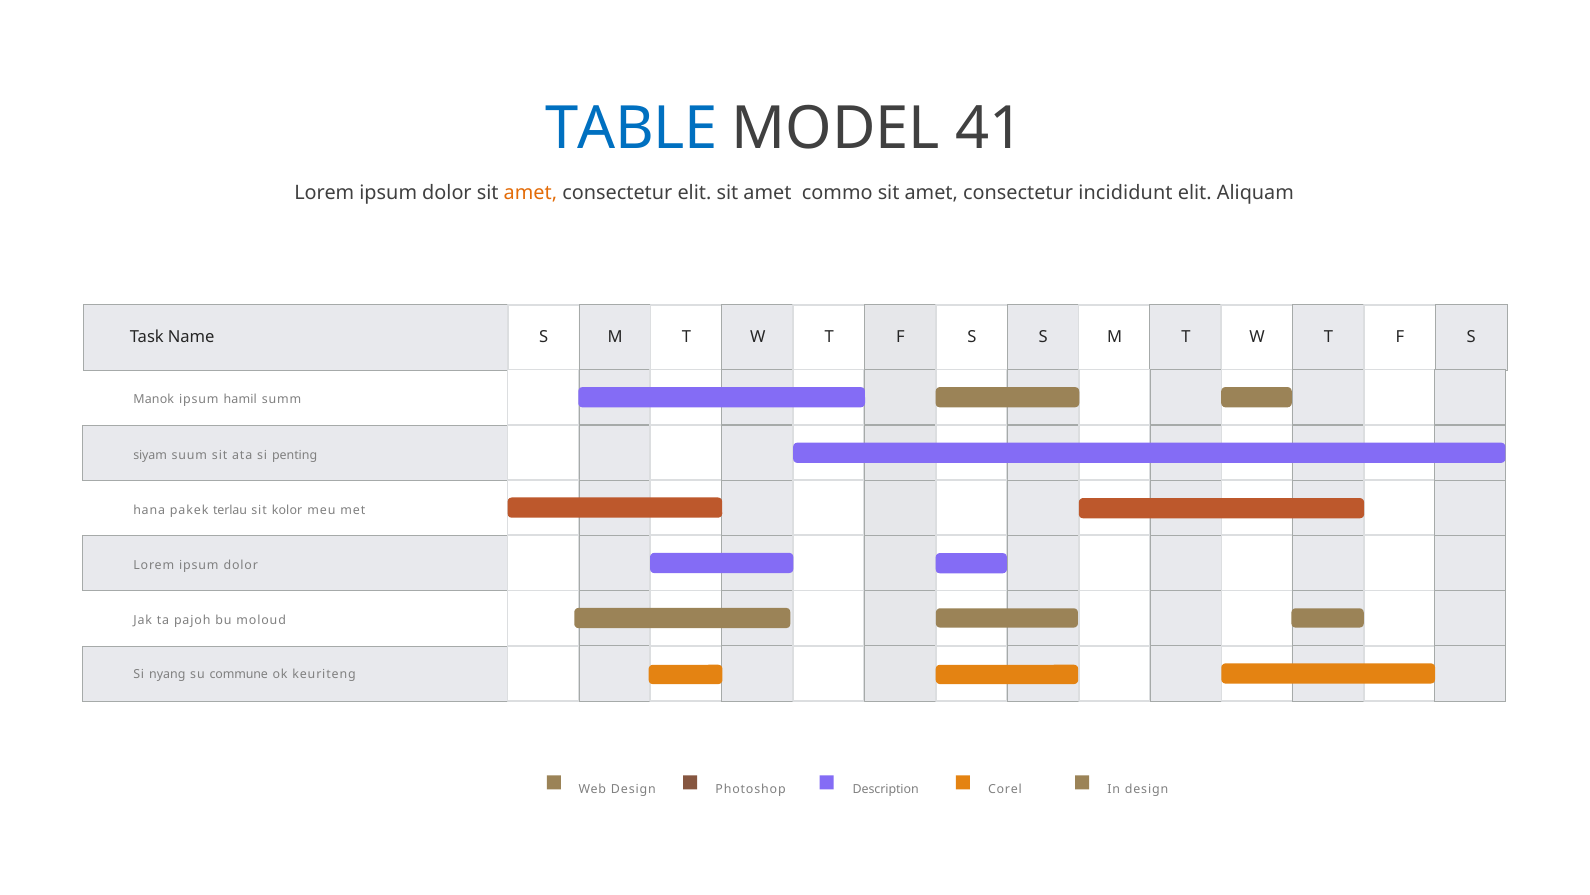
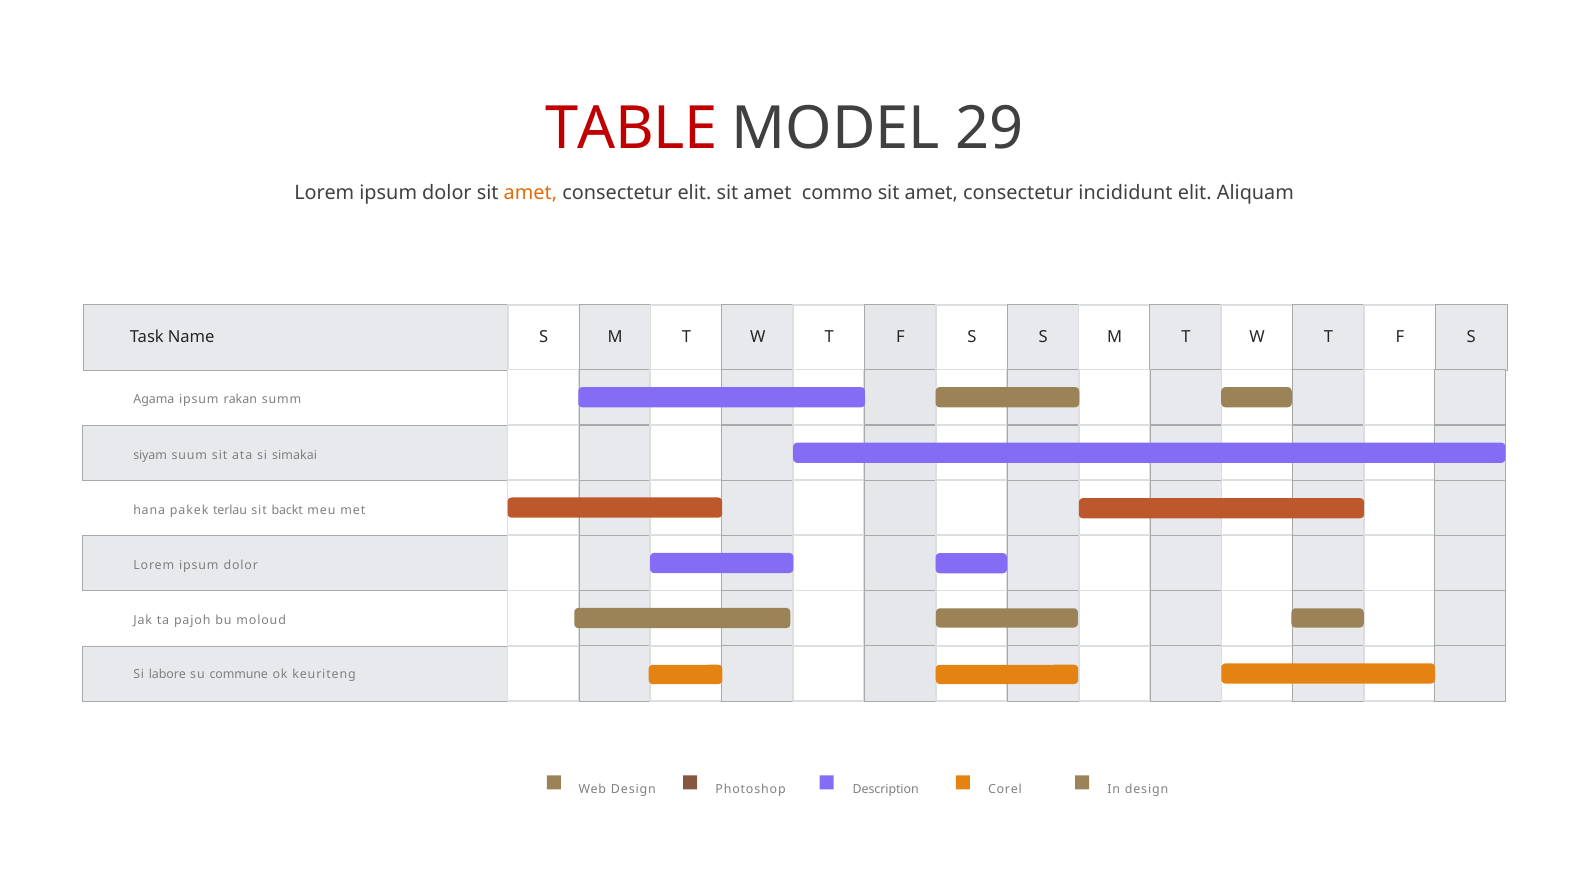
TABLE colour: blue -> red (631, 128)
41: 41 -> 29 (990, 128)
Manok: Manok -> Agama (154, 399)
hamil: hamil -> rakan (240, 399)
penting: penting -> simakai (295, 455)
kolor: kolor -> backt (287, 510)
nyang: nyang -> labore (167, 674)
